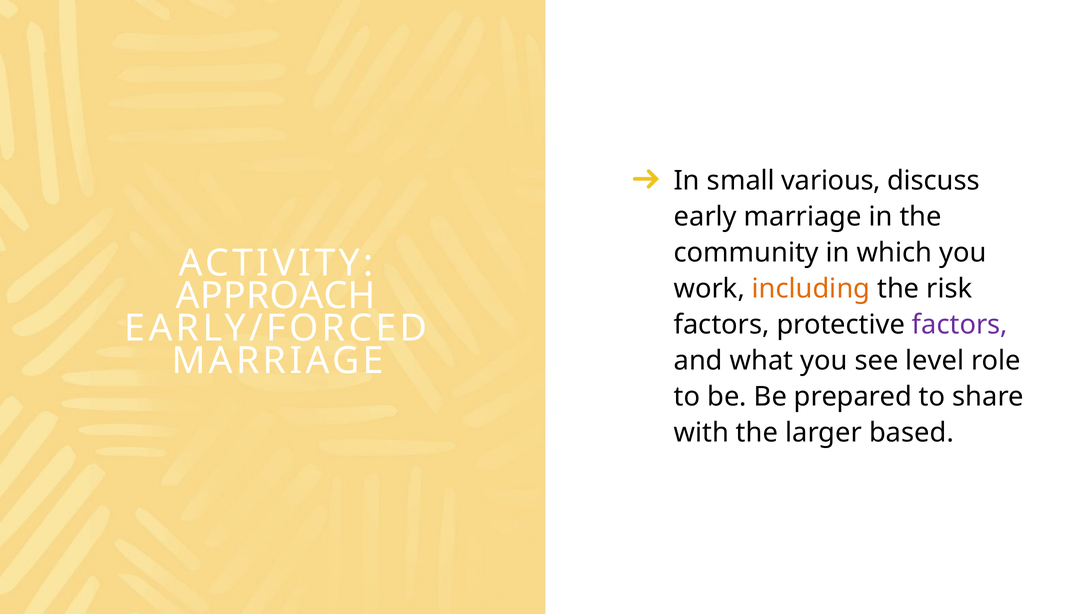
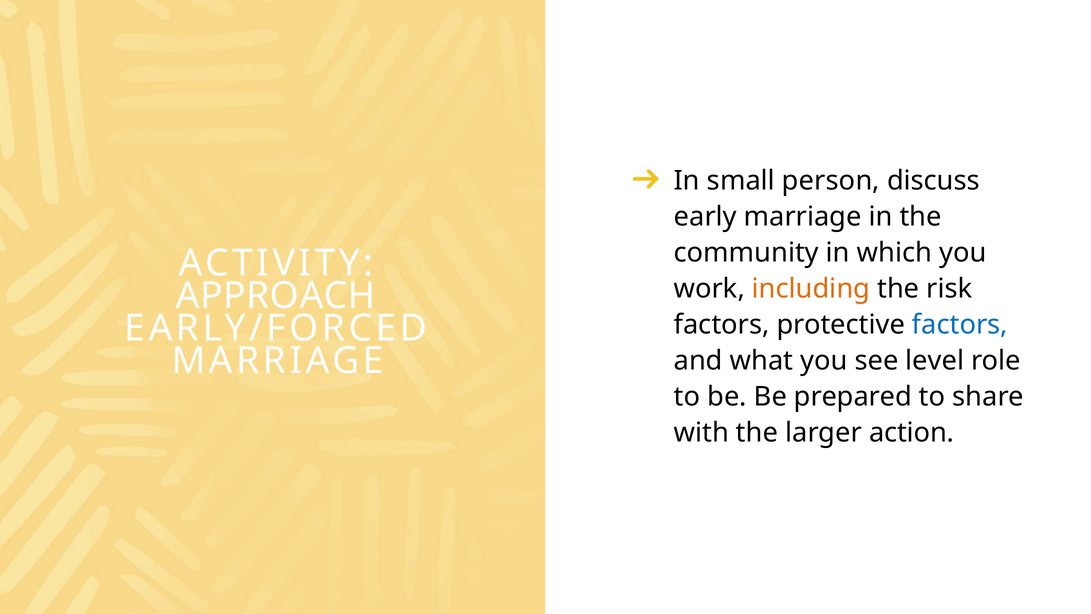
various: various -> person (831, 181)
factors colour: purple -> blue (960, 325)
based: based -> action (912, 433)
